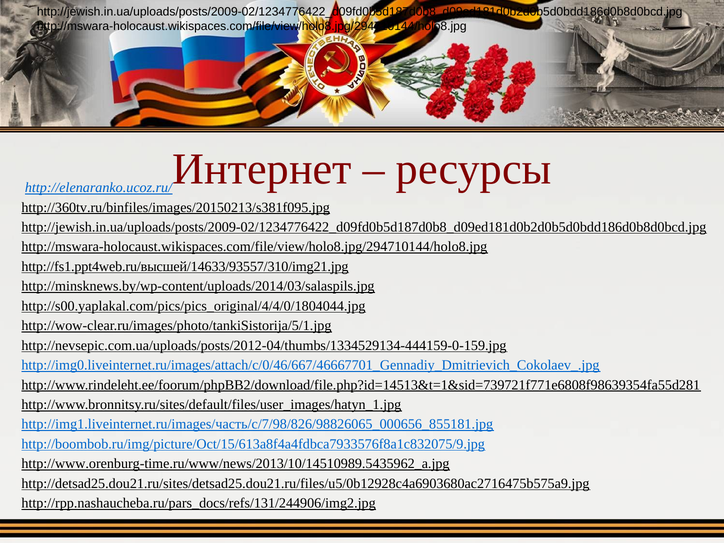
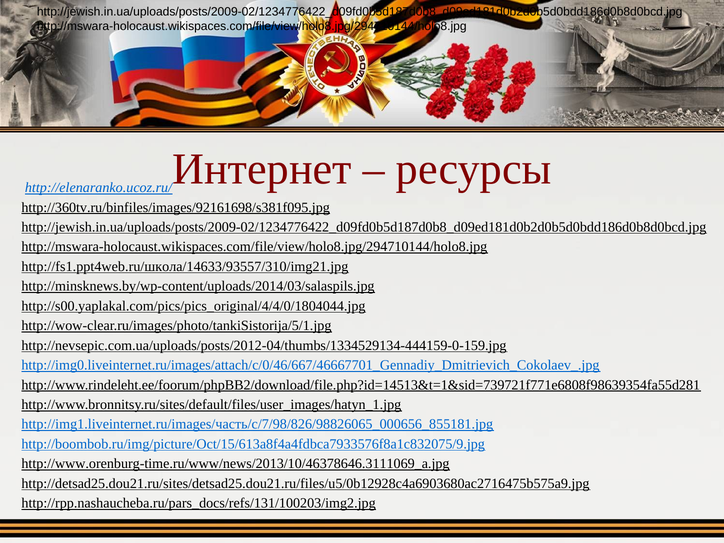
http://360tv.ru/binfiles/images/20150213/s381f095.jpg: http://360tv.ru/binfiles/images/20150213/s381f095.jpg -> http://360tv.ru/binfiles/images/92161698/s381f095.jpg (176, 207)
http://fs1.ppt4web.ru/высшей/14633/93557/310/img21.jpg: http://fs1.ppt4web.ru/высшей/14633/93557/310/img21.jpg -> http://fs1.ppt4web.ru/школа/14633/93557/310/img21.jpg (185, 267)
http://www.orenburg-time.ru/www/news/2013/10/14510989.5435962_a.jpg: http://www.orenburg-time.ru/www/news/2013/10/14510989.5435962_a.jpg -> http://www.orenburg-time.ru/www/news/2013/10/46378646.3111069_a.jpg (235, 464)
http://rpp.nashaucheba.ru/pars_docs/refs/131/244906/img2.jpg: http://rpp.nashaucheba.ru/pars_docs/refs/131/244906/img2.jpg -> http://rpp.nashaucheba.ru/pars_docs/refs/131/100203/img2.jpg (199, 503)
